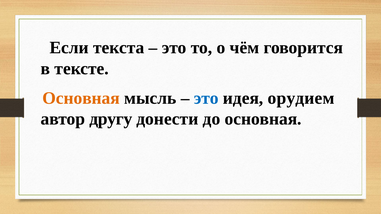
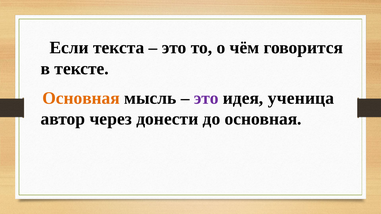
это colour: blue -> purple (206, 98)
орудием: орудием -> ученица (301, 98)
другу: другу -> через (111, 119)
